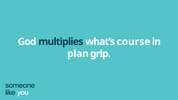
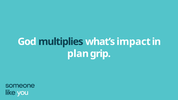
course: course -> impact (134, 42)
